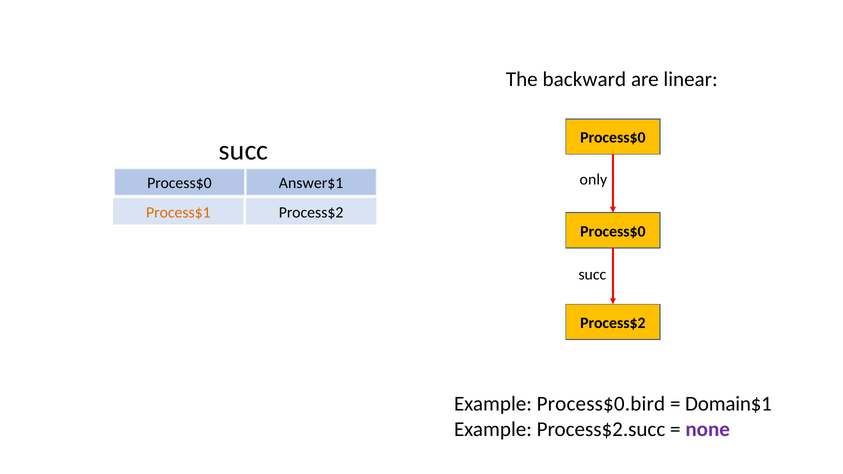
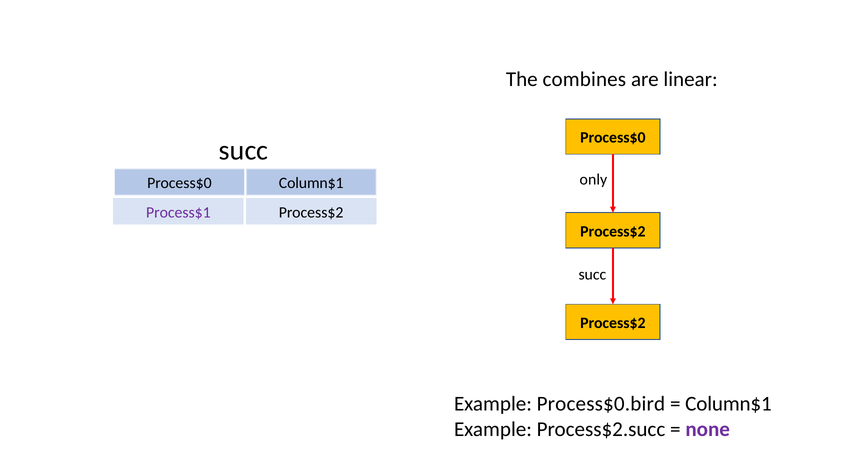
backward: backward -> combines (584, 79)
Answer$1: Answer$1 -> Column$1 (311, 183)
Process$1 colour: orange -> purple (178, 212)
Process$0: Process$0 -> Process$2 (613, 231)
Domain$1: Domain$1 -> Column$1 (728, 404)
